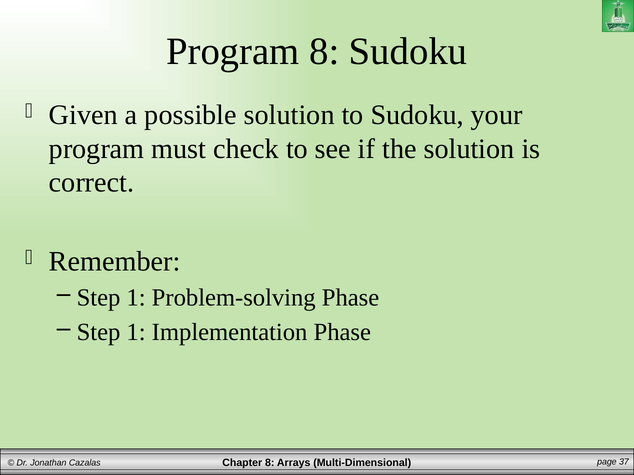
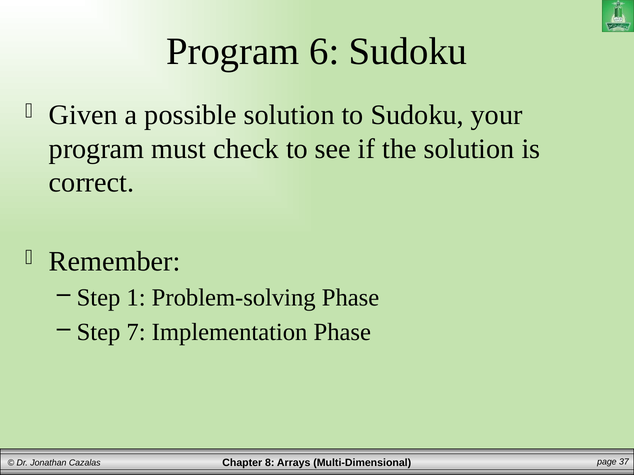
Program 8: 8 -> 6 (324, 52)
1: 1 -> 7 (136, 333)
